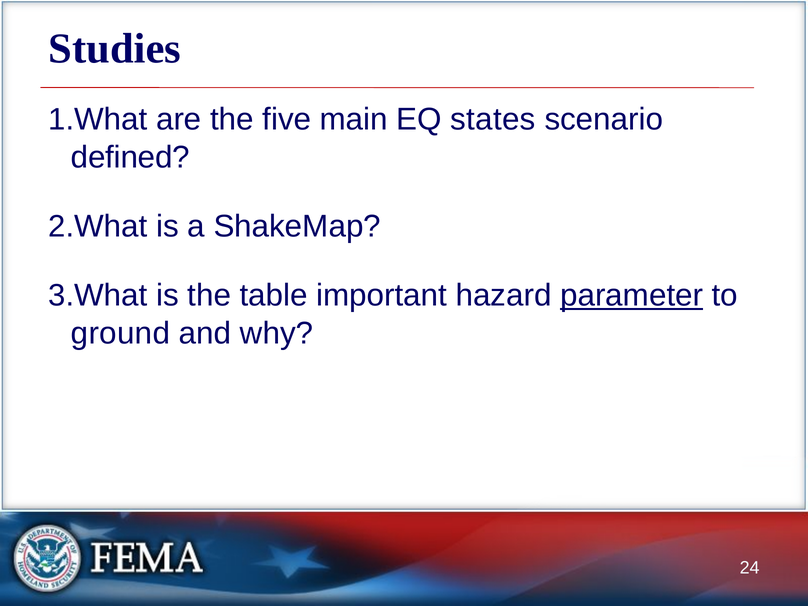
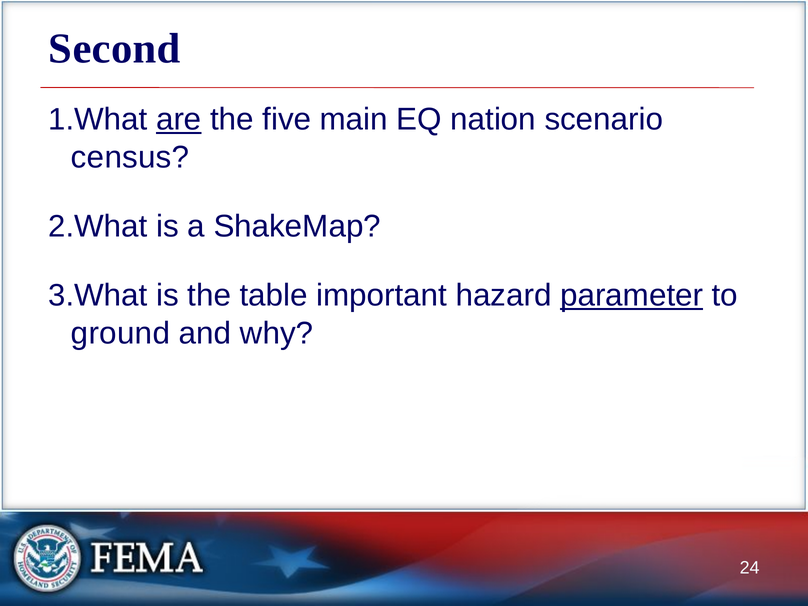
Studies: Studies -> Second (115, 49)
are underline: none -> present (179, 120)
states: states -> nation (493, 120)
defined: defined -> census (130, 157)
